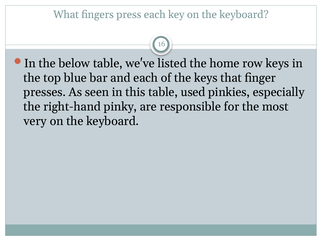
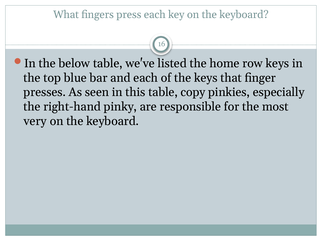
used: used -> copy (193, 92)
